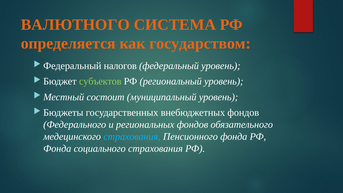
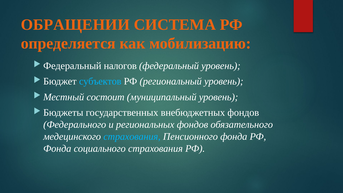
ВАЛЮТНОГО: ВАЛЮТНОГО -> ОБРАЩЕНИИ (75, 25)
государством: государством -> мобилизацию (200, 43)
субъектов colour: light green -> light blue (100, 81)
